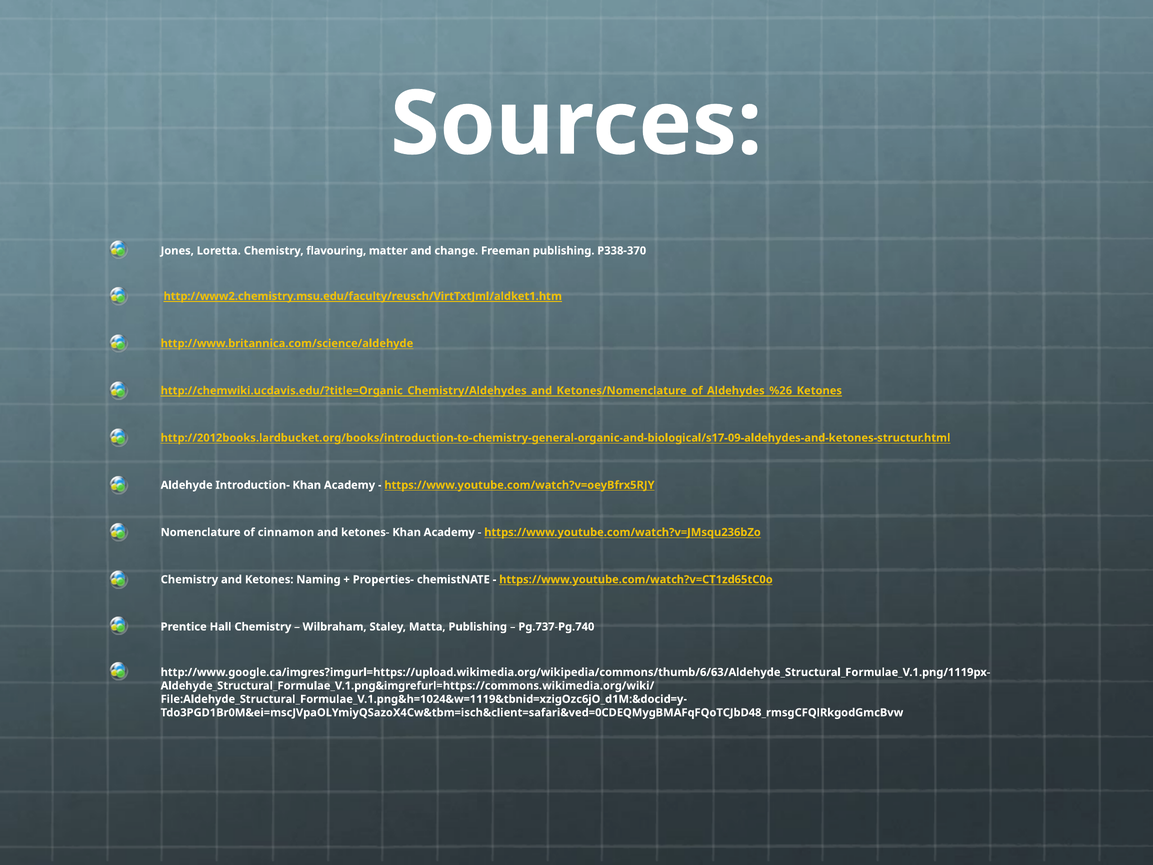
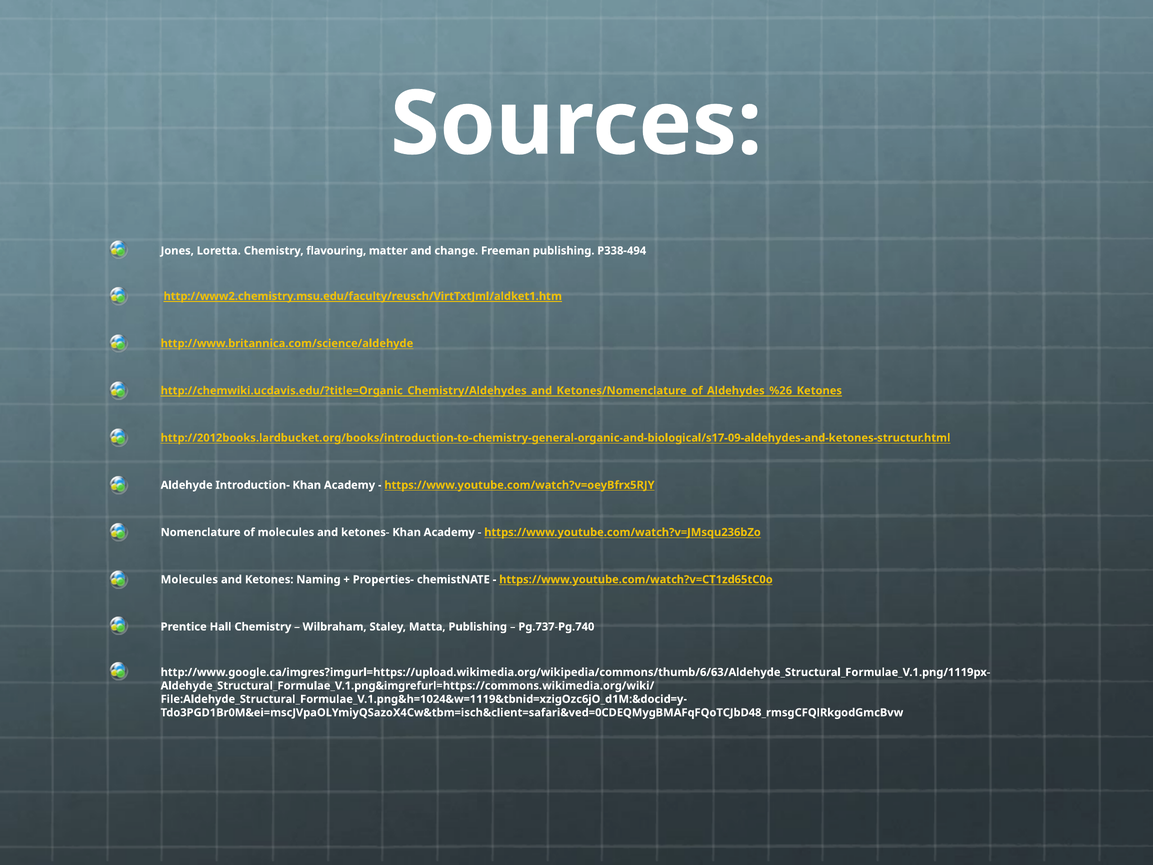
P338-370: P338-370 -> P338-494 (622, 251)
of cinnamon: cinnamon -> molecules (286, 532)
Chemistry: Chemistry -> Molecules (189, 579)
